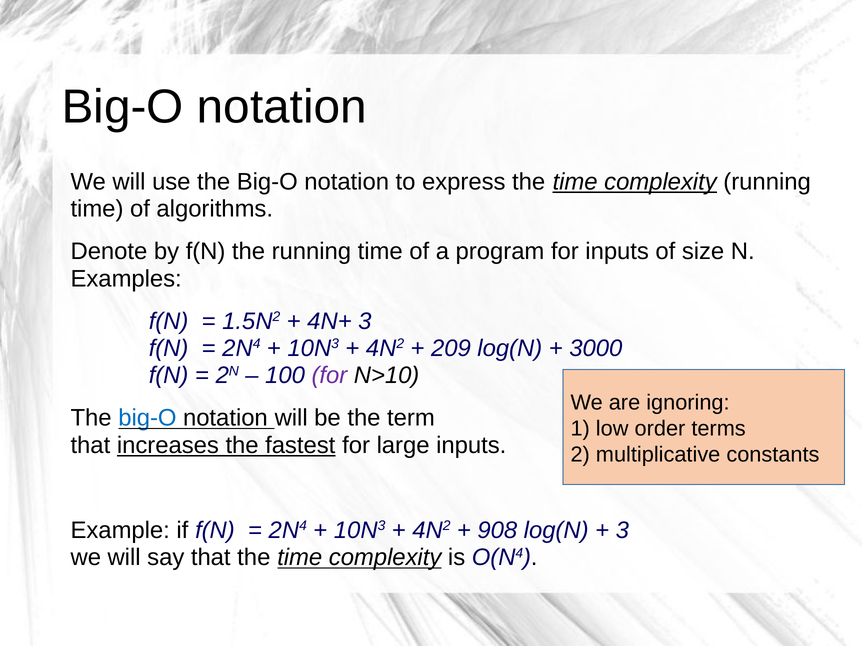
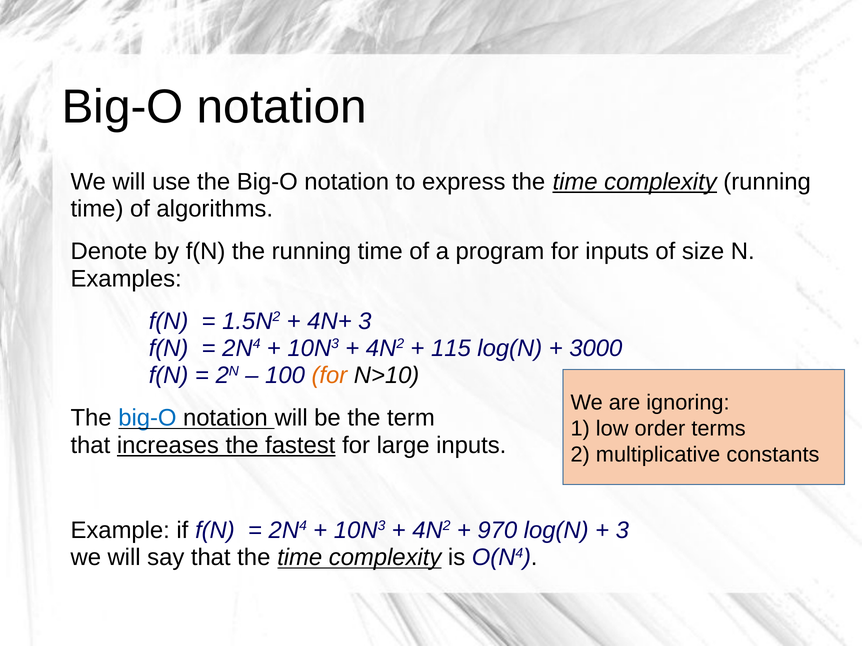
209: 209 -> 115 (451, 349)
for colour: purple -> orange (329, 376)
908: 908 -> 970 (497, 531)
